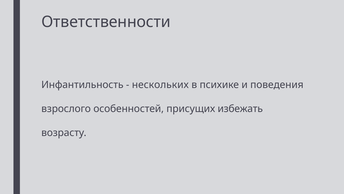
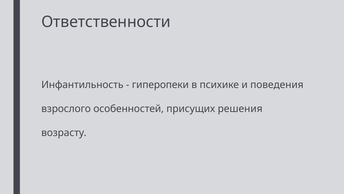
нескольких: нескольких -> гиперопеки (160, 85)
избежать: избежать -> решения (240, 109)
